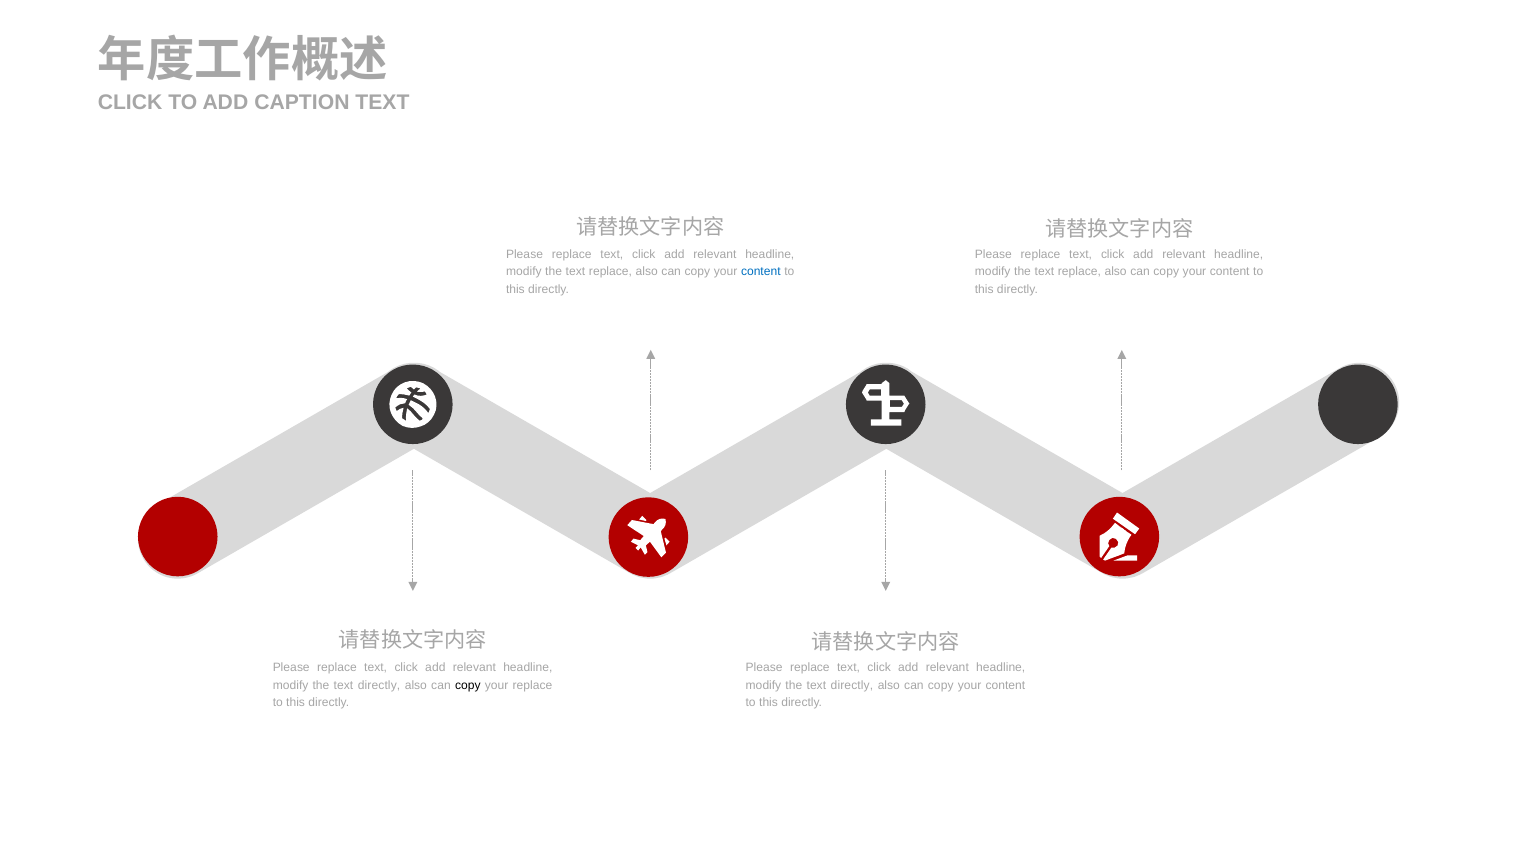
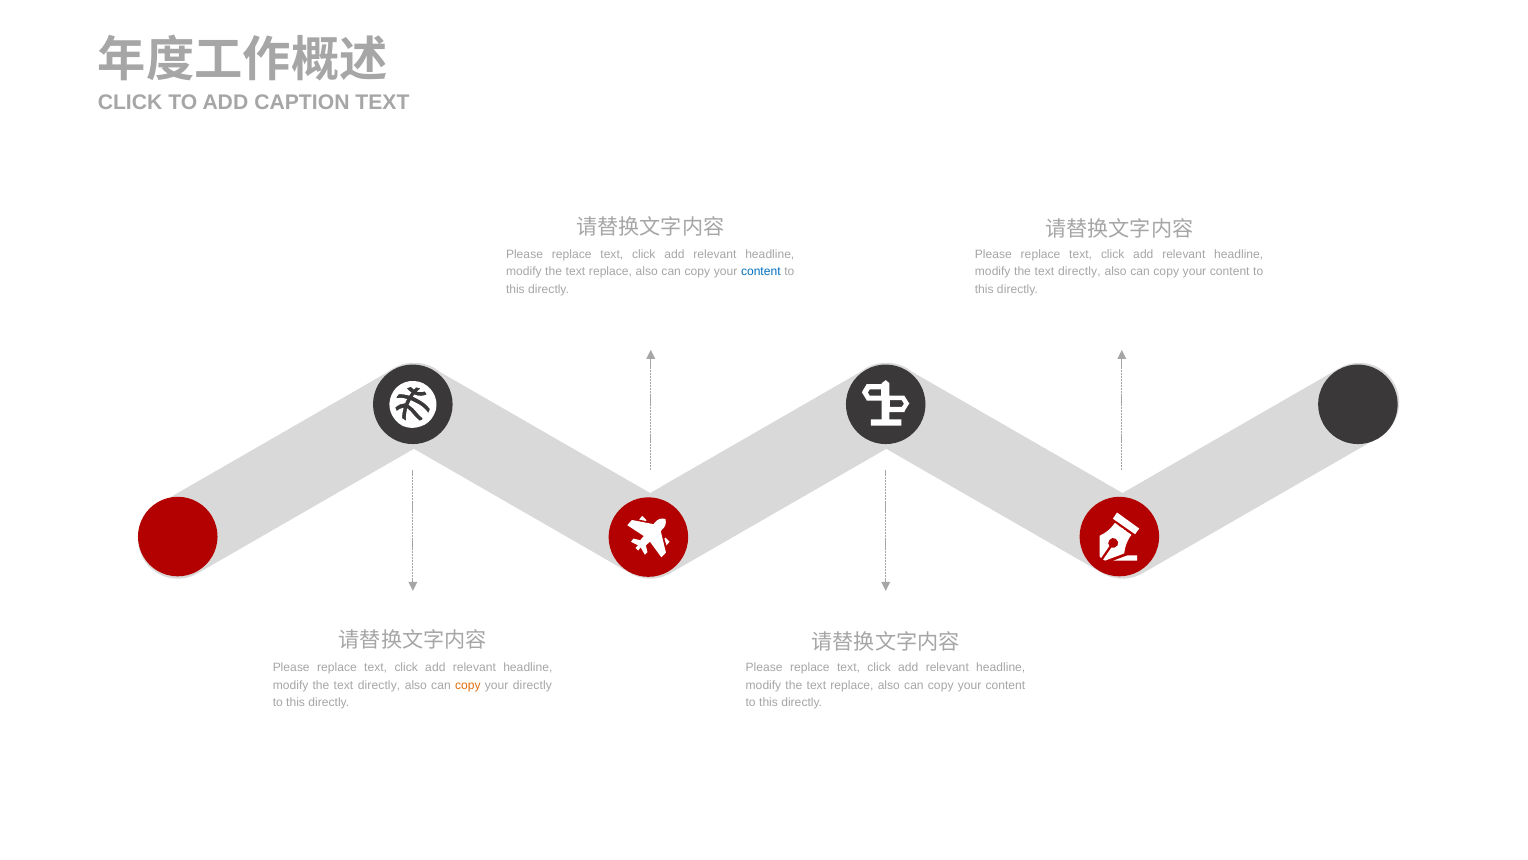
replace: replace -> directly (1079, 272)
copy colour: black -> orange (468, 685)
your replace: replace -> directly (532, 685)
directly: directly -> replace (852, 685)
